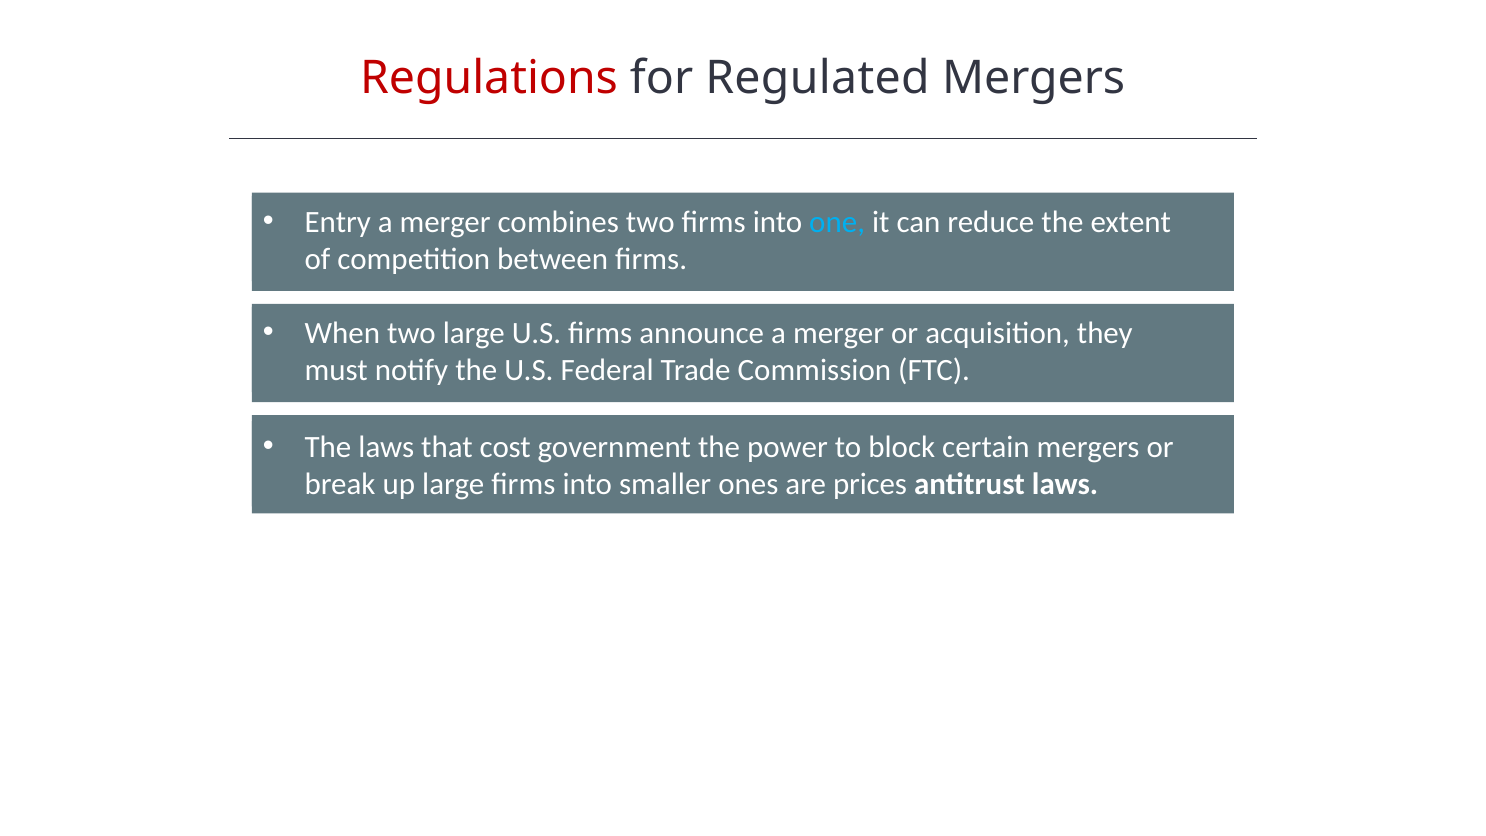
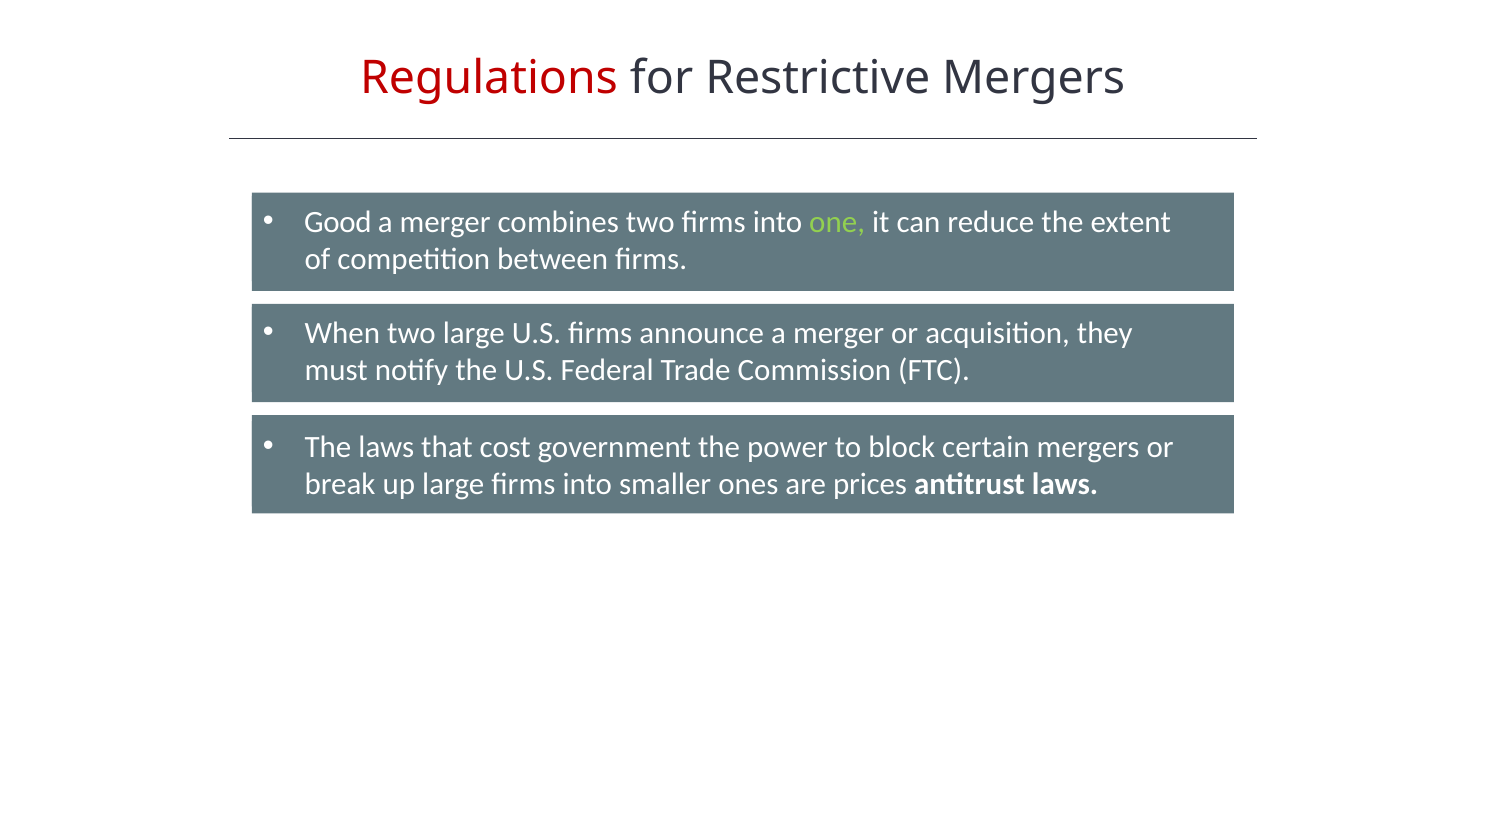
Regulated: Regulated -> Restrictive (818, 78)
Entry: Entry -> Good (338, 222)
one colour: light blue -> light green (837, 222)
